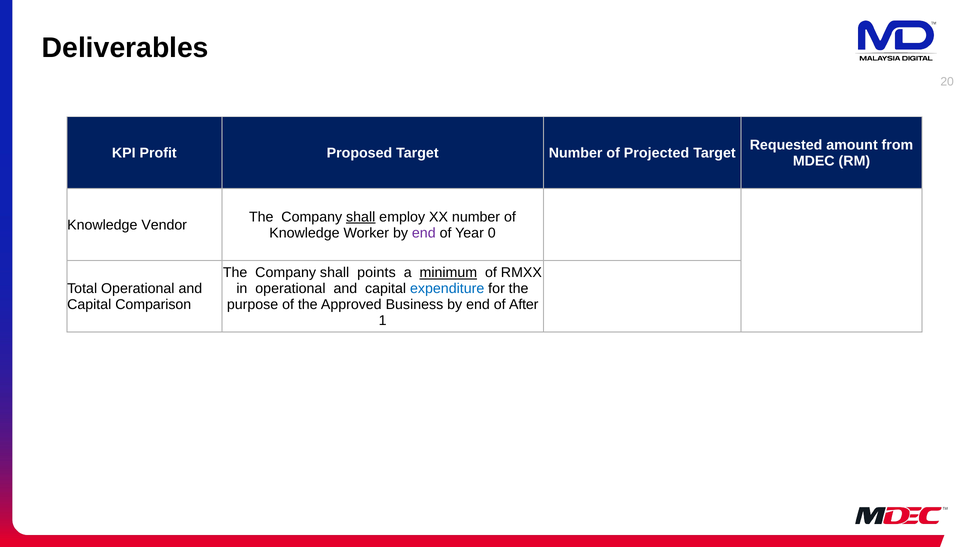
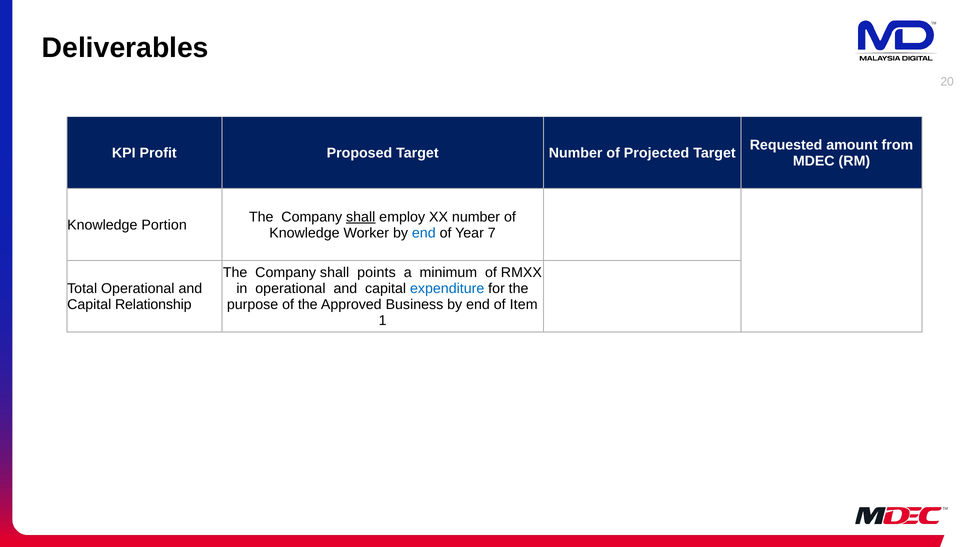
Vendor: Vendor -> Portion (164, 225)
end colour: purple -> blue (424, 233)
0: 0 -> 7 (492, 233)
minimum underline: present -> none (448, 273)
Comparison: Comparison -> Relationship (153, 305)
After: After -> Item (524, 305)
